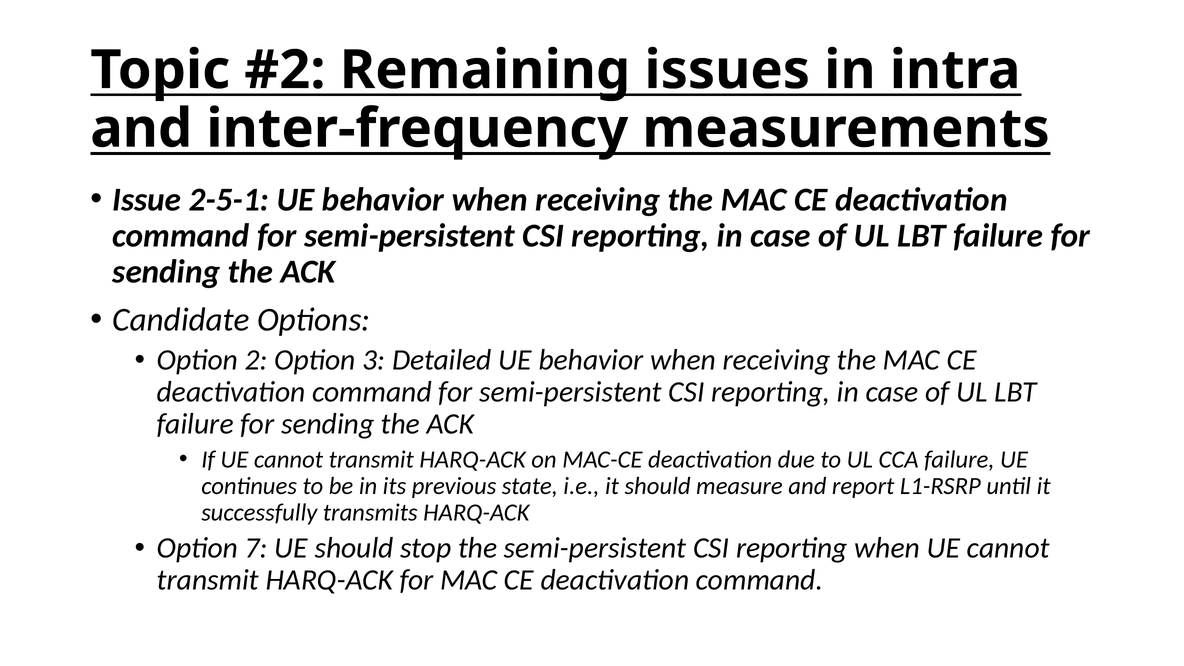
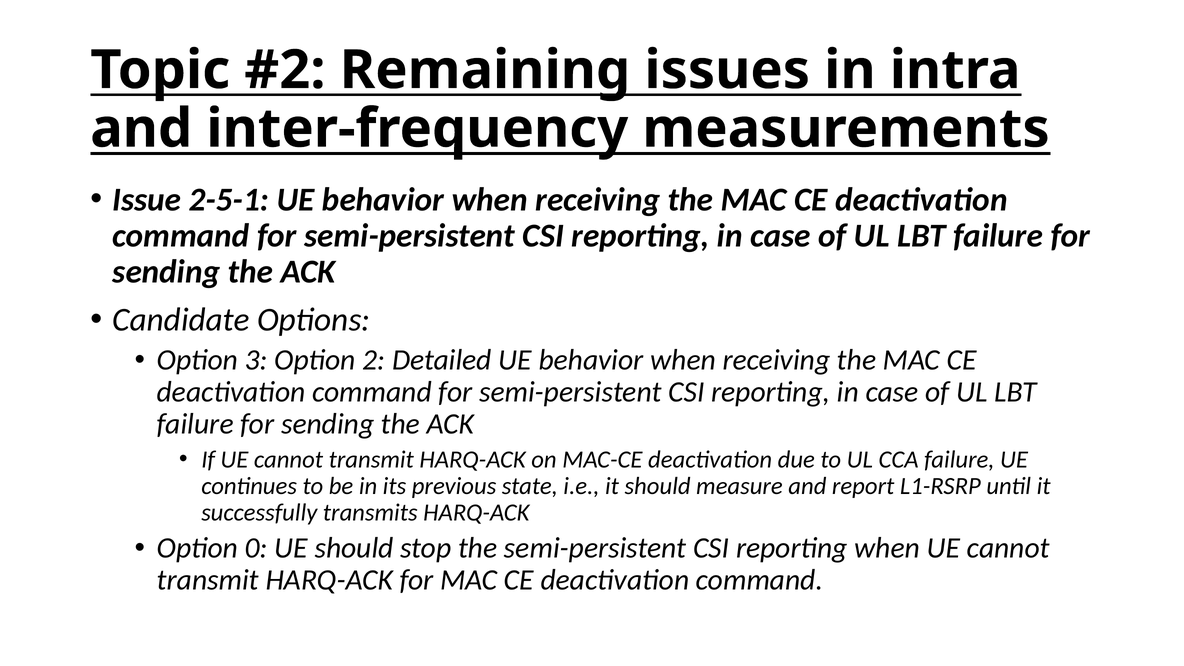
2: 2 -> 3 (256, 360)
3: 3 -> 2 (374, 360)
7: 7 -> 0 (256, 548)
